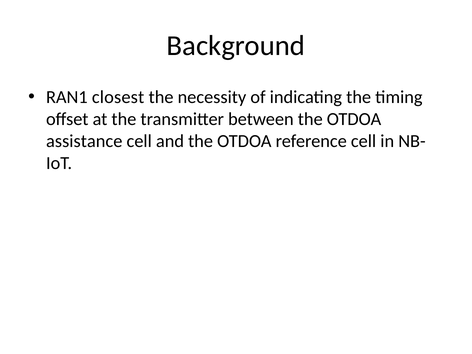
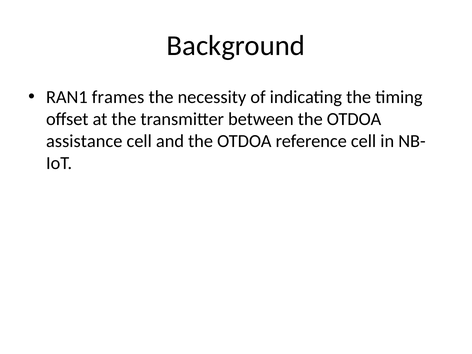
closest: closest -> frames (118, 97)
